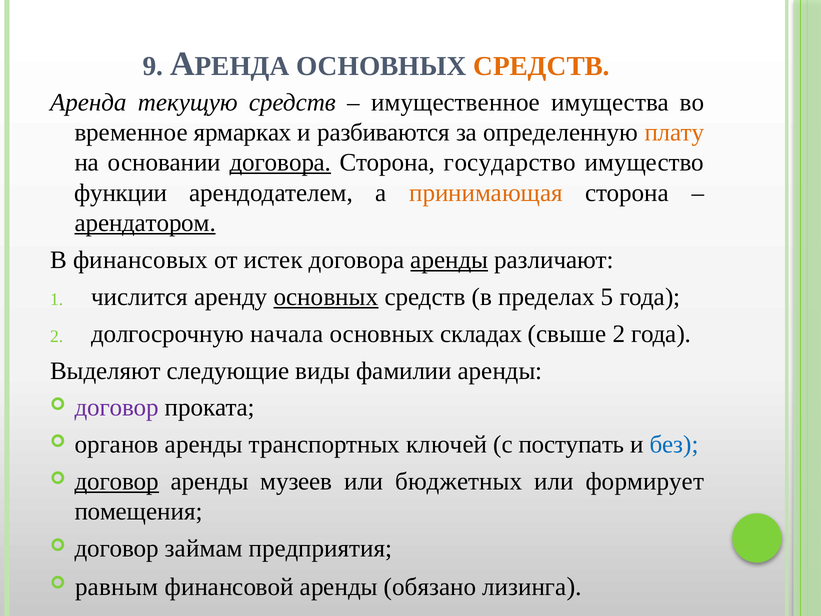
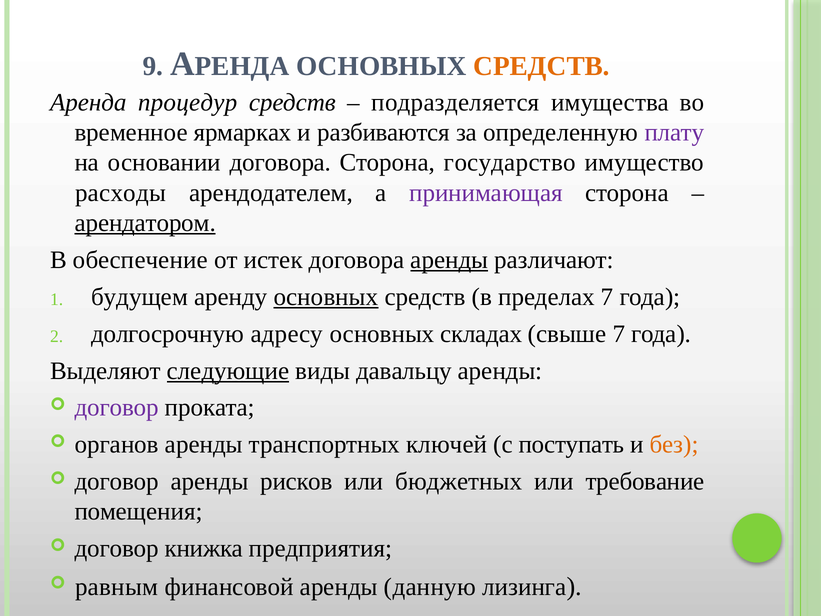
текущую: текущую -> процедур (188, 102)
имущественное: имущественное -> подразделяется (455, 102)
плату colour: orange -> purple (674, 133)
договора underline: present -> none (280, 163)
функции: функции -> расходы (121, 193)
принимающая colour: orange -> purple (486, 193)
финансовых: финансовых -> обеспечение (140, 260)
числится: числится -> будущем (139, 297)
пределах 5: 5 -> 7 (607, 297)
начала: начала -> адресу (287, 334)
свыше 2: 2 -> 7 (619, 334)
следующие underline: none -> present (228, 371)
фамилии: фамилии -> давальцу (404, 371)
без colour: blue -> orange (674, 444)
договор underline: present -> none (117, 481)
музеев: музеев -> рисков (296, 481)
формирует: формирует -> требование (645, 481)
займам: займам -> книжка (204, 548)
обязано: обязано -> данную (430, 587)
